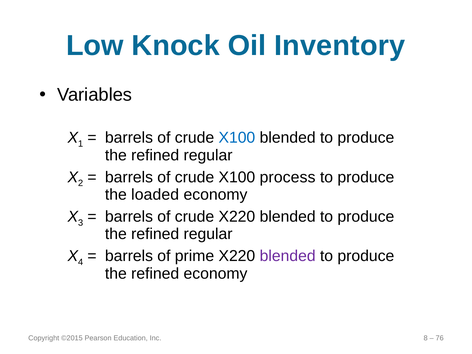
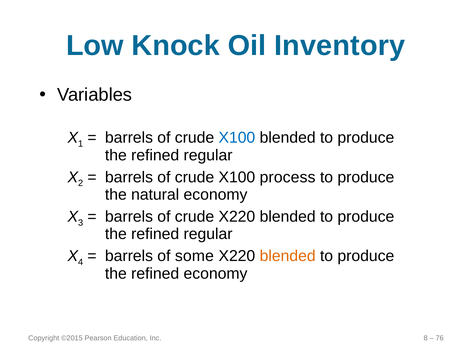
loaded: loaded -> natural (155, 195)
prime: prime -> some (194, 256)
blended colour: purple -> orange (288, 256)
